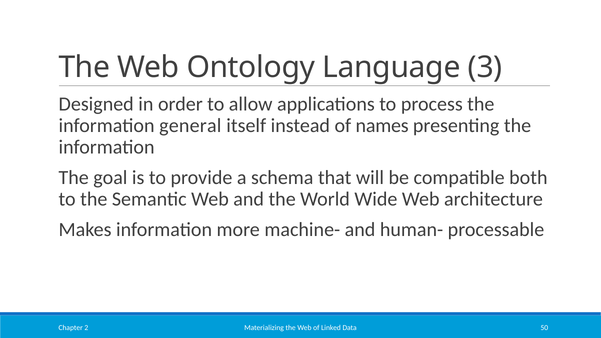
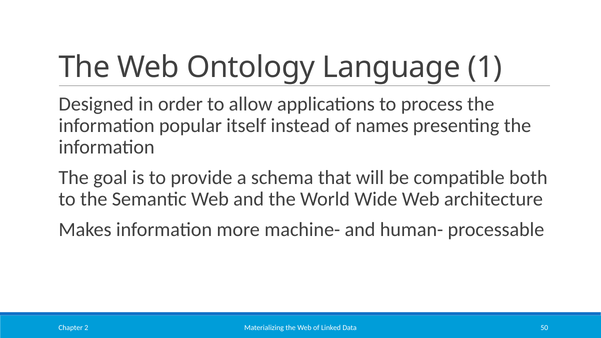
3: 3 -> 1 (485, 67)
general: general -> popular (190, 126)
